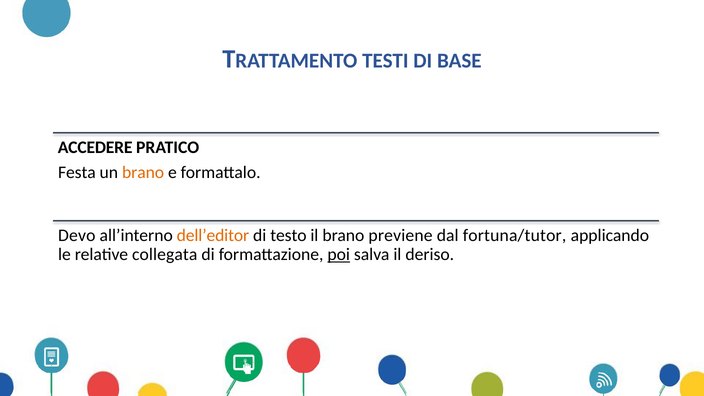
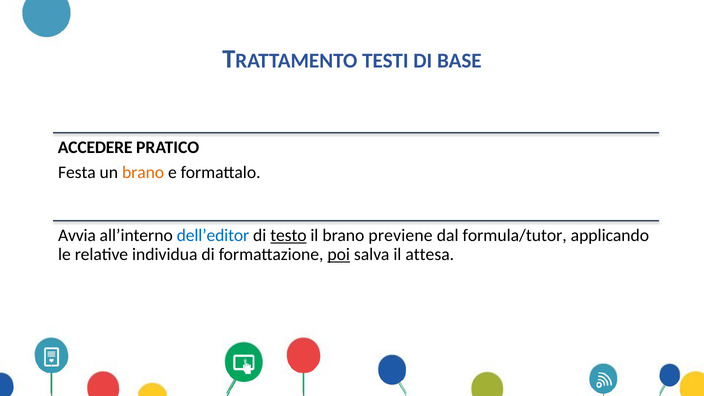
Devo: Devo -> Avvia (77, 235)
dell’editor colour: orange -> blue (213, 235)
testo underline: none -> present (288, 235)
fortuna/tutor: fortuna/tutor -> formula/tutor (515, 235)
collegata: collegata -> individua (165, 254)
deriso: deriso -> attesa (430, 254)
